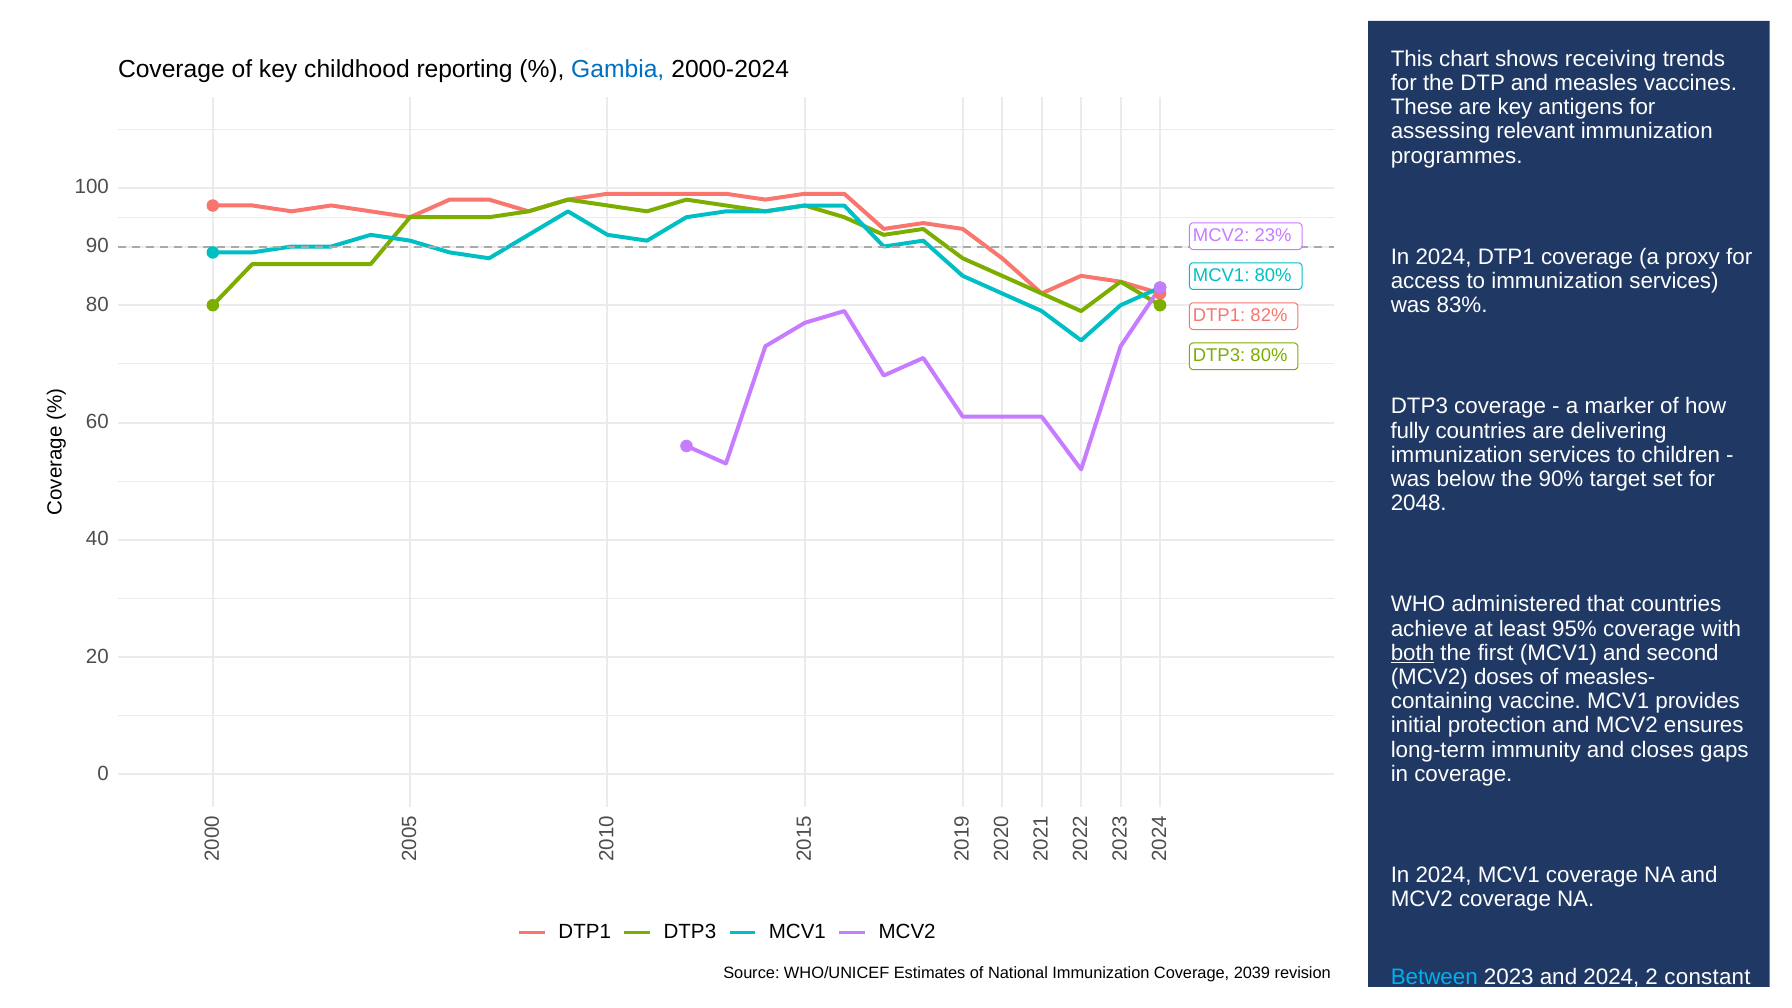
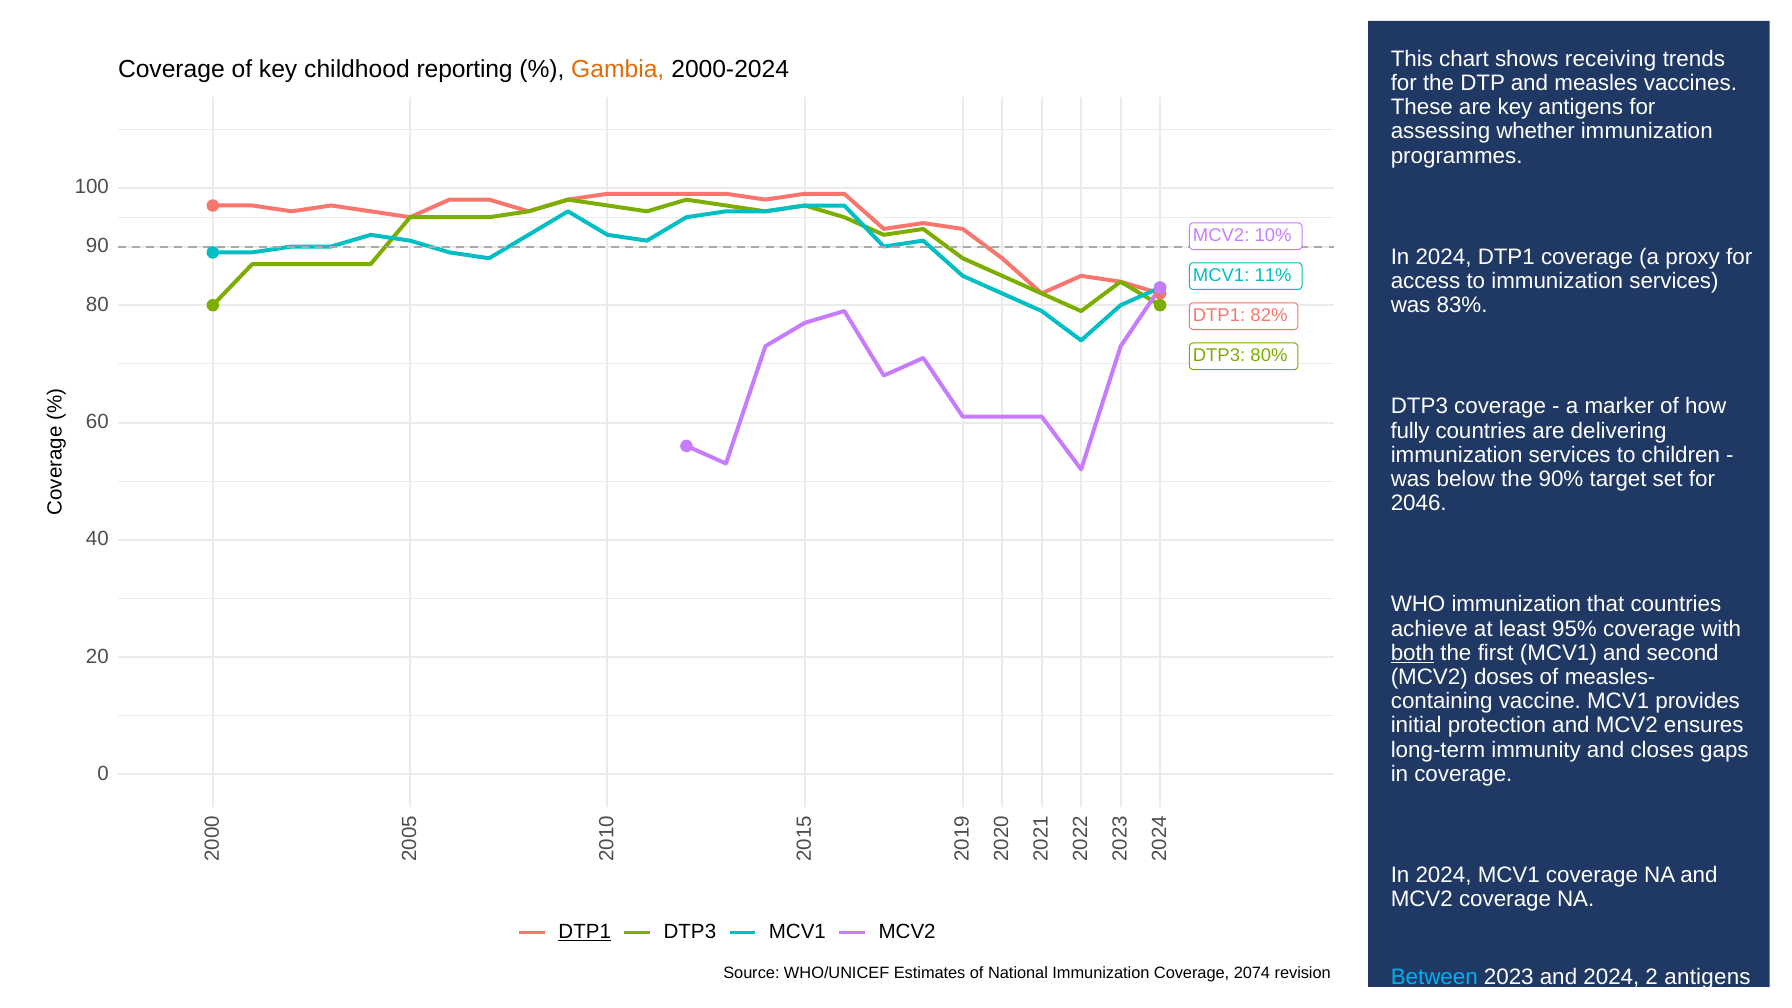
Gambia colour: blue -> orange (618, 69)
relevant: relevant -> whether (1536, 131)
23%: 23% -> 10% (1273, 235)
MCV1 80%: 80% -> 11% (1273, 275)
2048: 2048 -> 2046 (1419, 503)
WHO administered: administered -> immunization (1516, 605)
DTP1 underline: none -> present (585, 932)
2039: 2039 -> 2074 (1252, 973)
2 constant: constant -> antigens (1708, 977)
